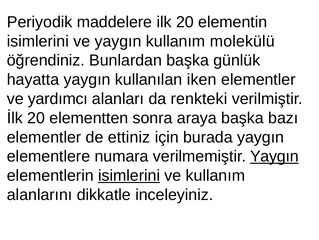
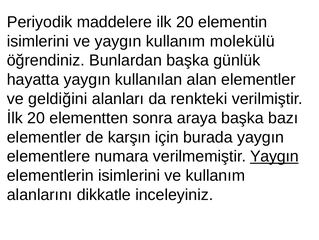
iken: iken -> alan (202, 79)
yardımcı: yardımcı -> geldiğini (58, 99)
ettiniz: ettiniz -> karşın (129, 137)
isimlerini underline: present -> none (129, 175)
